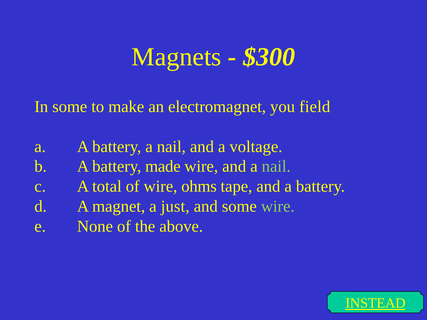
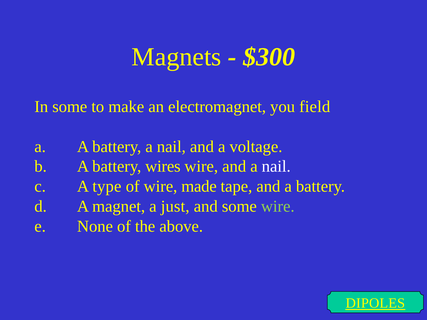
made: made -> wires (163, 167)
nail colour: light green -> white (276, 167)
total: total -> type (107, 187)
ohms: ohms -> made (199, 187)
INSTEAD: INSTEAD -> DIPOLES (375, 303)
